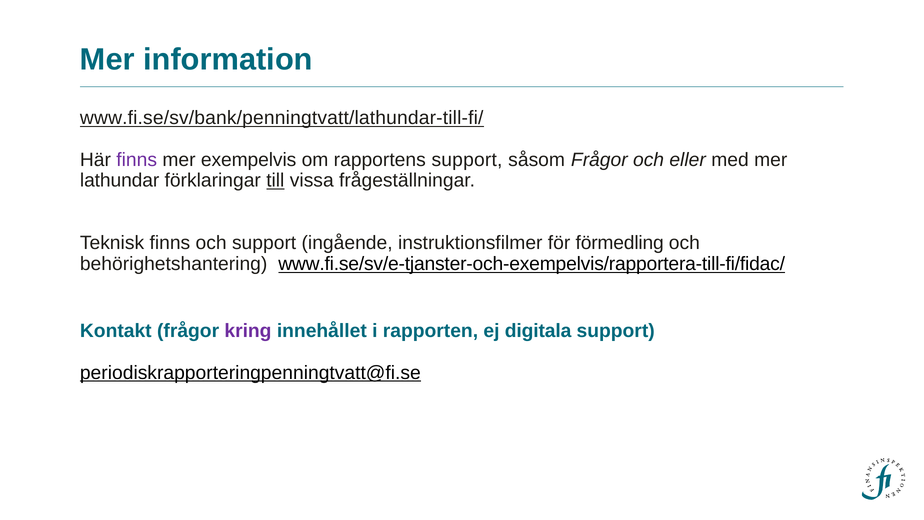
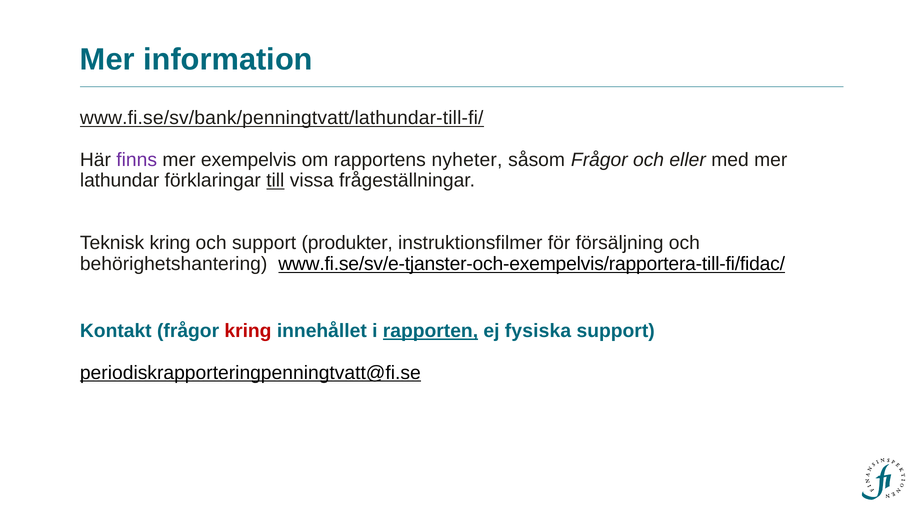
rapportens support: support -> nyheter (467, 160)
Teknisk finns: finns -> kring (170, 243)
ingående: ingående -> produkter (347, 243)
förmedling: förmedling -> försäljning (620, 243)
kring colour: purple -> red (248, 331)
rapporten underline: none -> present (430, 331)
digitala: digitala -> fysiska (538, 331)
